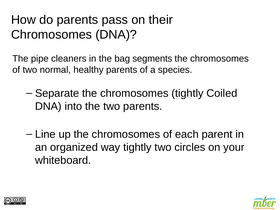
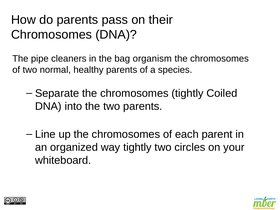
segments: segments -> organism (152, 59)
